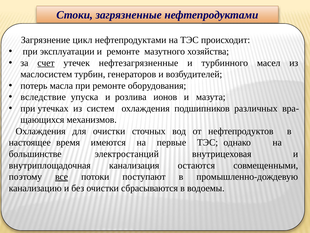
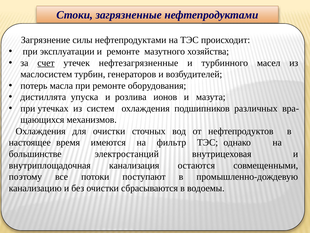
цикл: цикл -> силы (83, 40)
вследствие: вследствие -> дистиллята (43, 97)
первые: первые -> фильтр (171, 142)
все underline: present -> none (62, 176)
